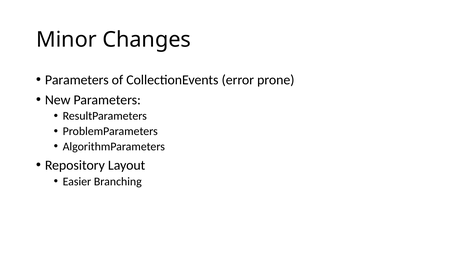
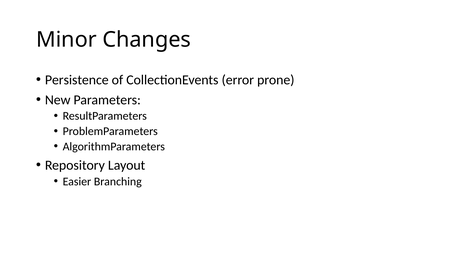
Parameters: Parameters -> Persistence (77, 80)
